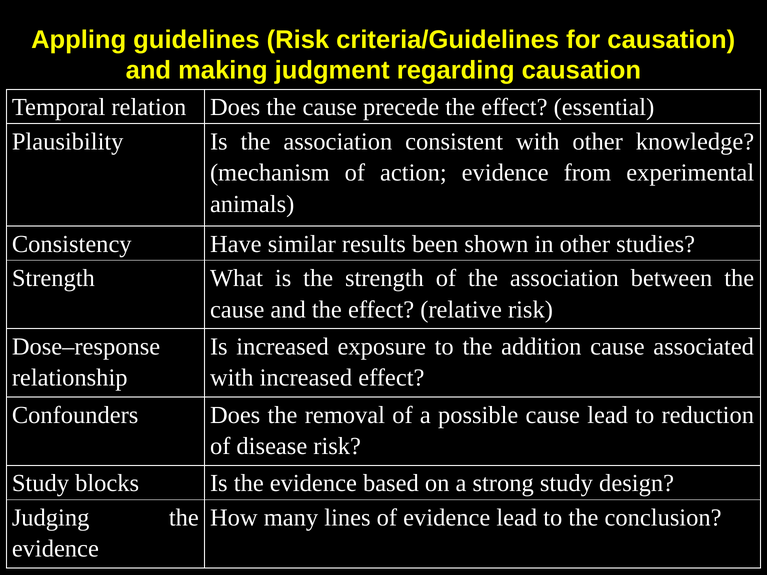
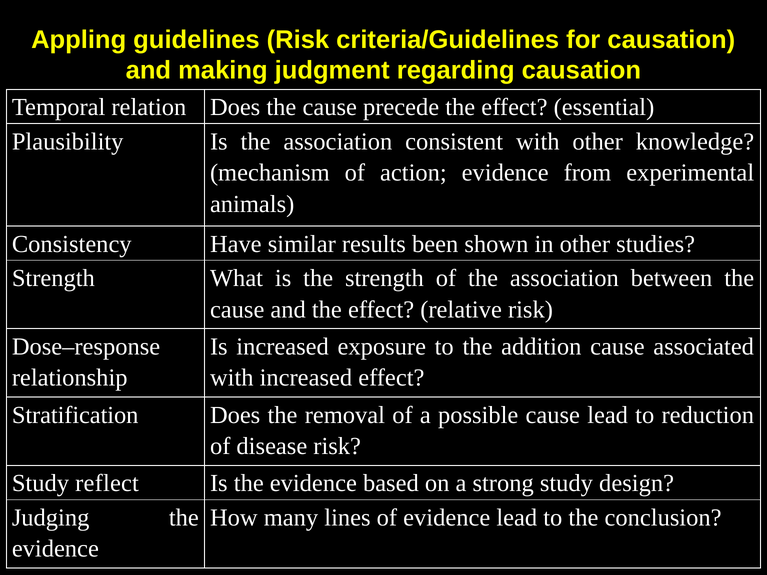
Confounders: Confounders -> Stratification (75, 415)
blocks: blocks -> reflect (107, 484)
